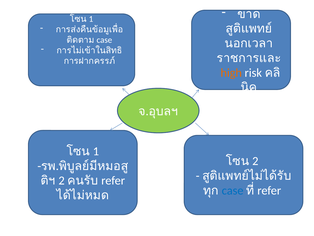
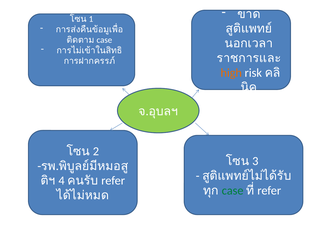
1: 1 -> 2 (96, 151)
2: 2 -> 3 (255, 161)
2: 2 -> 4 (62, 180)
case colour: blue -> green (233, 190)
